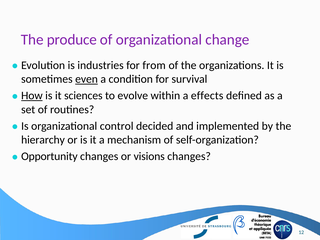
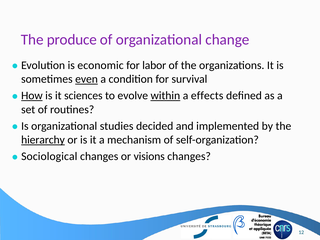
industries: industries -> economic (101, 65)
from: from -> labor (154, 65)
within underline: none -> present (165, 96)
control: control -> studies (117, 126)
hierarchy underline: none -> present (43, 140)
Opportunity: Opportunity -> Sociological (49, 156)
